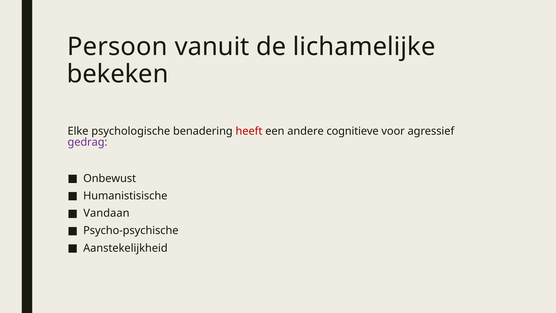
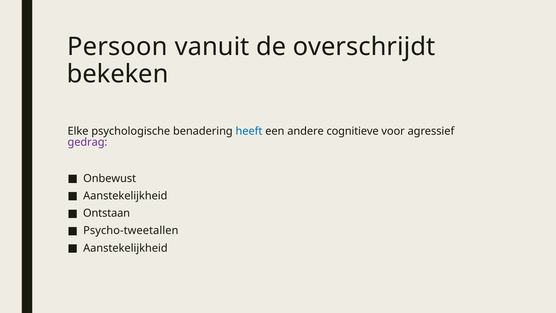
lichamelijke: lichamelijke -> overschrijdt (364, 47)
heeft colour: red -> blue (249, 131)
Humanistisische: Humanistisische -> Aanstekelijkheid (125, 196)
Vandaan: Vandaan -> Ontstaan (107, 213)
Psycho-psychische: Psycho-psychische -> Psycho-tweetallen (131, 230)
